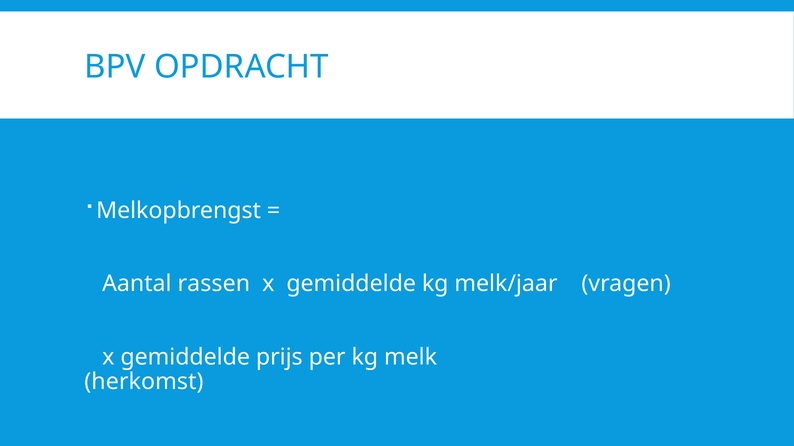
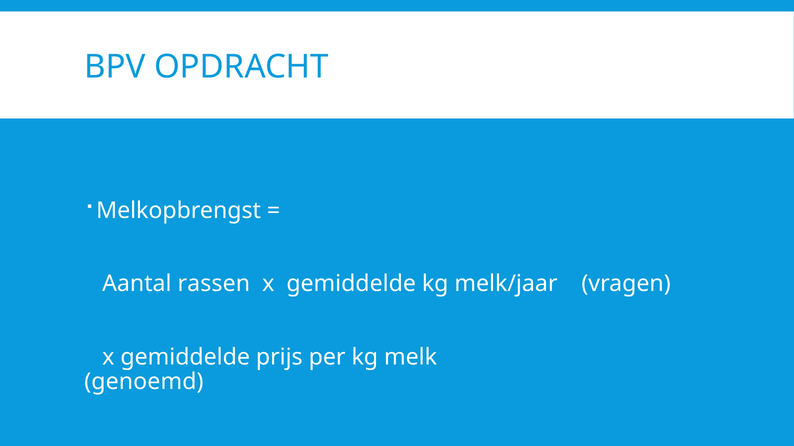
herkomst: herkomst -> genoemd (144, 382)
